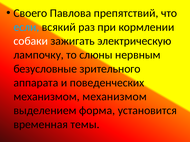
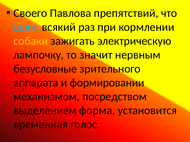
собаки colour: white -> yellow (31, 41)
слюны: слюны -> значит (96, 55)
поведенческих: поведенческих -> формировании (107, 83)
механизмом механизмом: механизмом -> посредством (115, 97)
темы: темы -> голос (85, 125)
